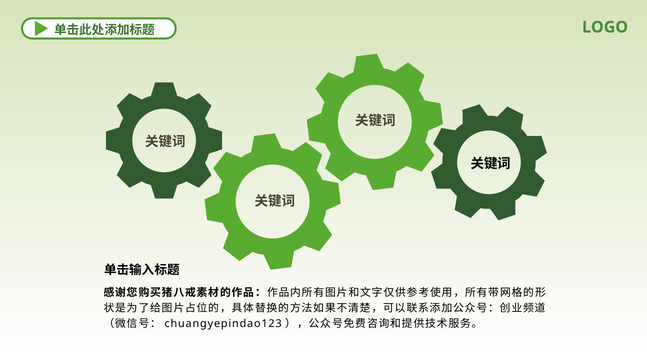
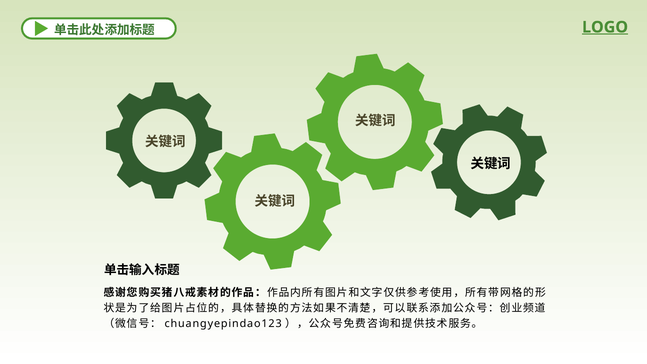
LOGO underline: none -> present (605, 27)
